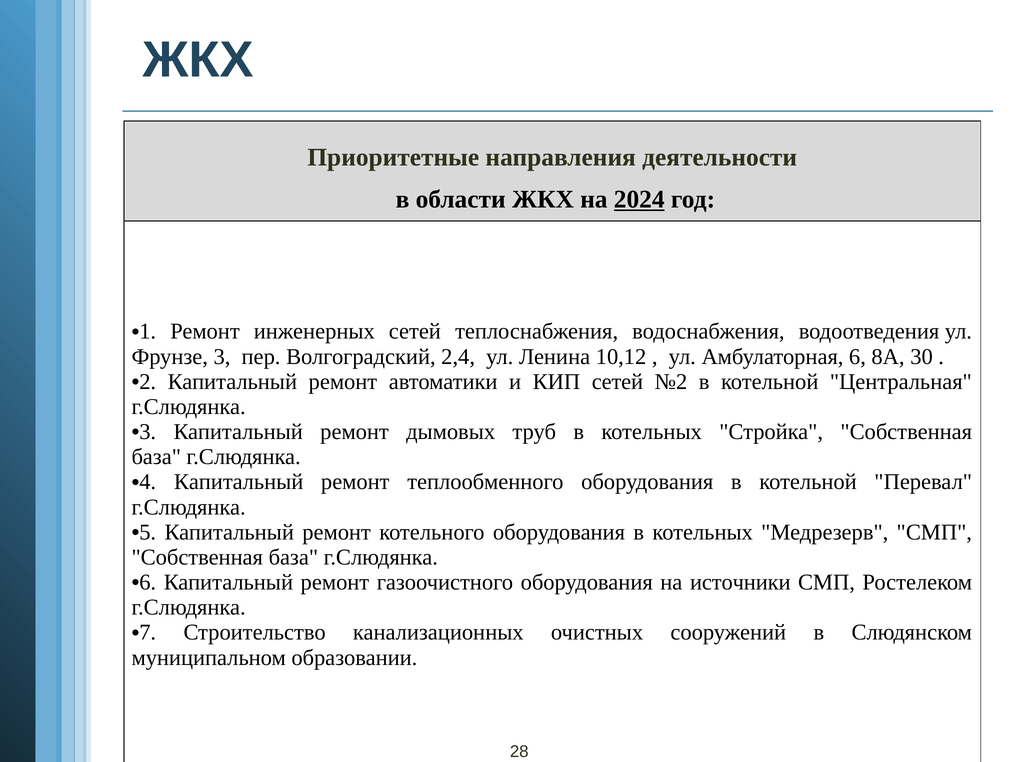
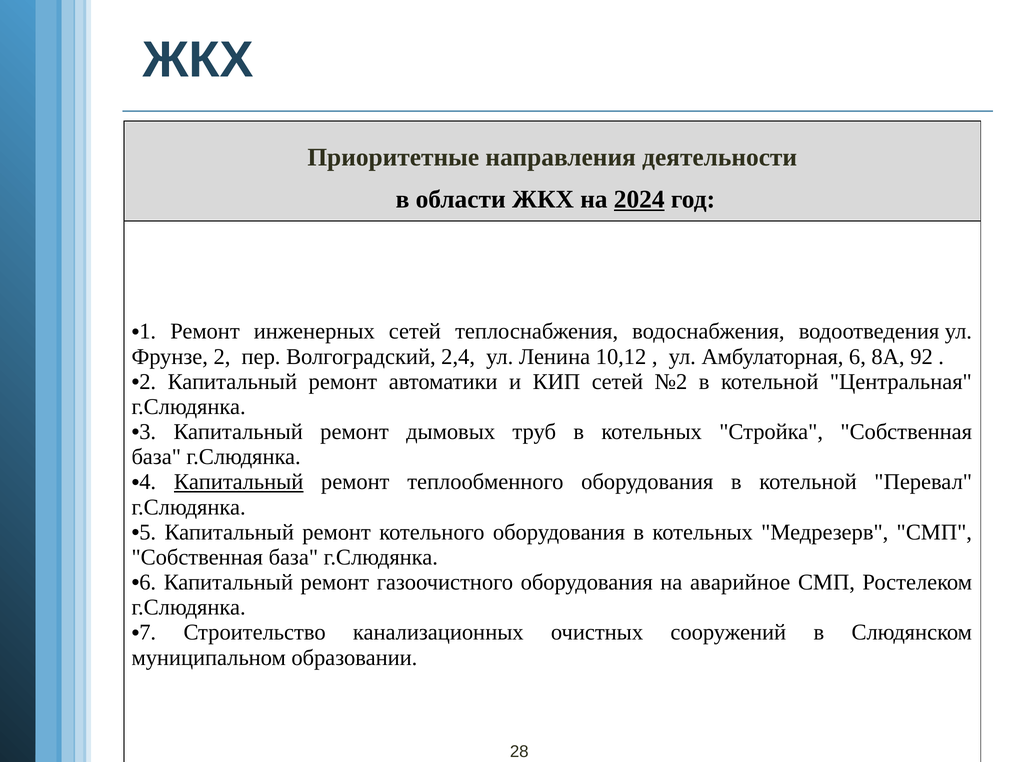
3: 3 -> 2 (222, 357)
30: 30 -> 92 (922, 357)
Капитальный underline: none -> present (239, 482)
источники: источники -> аварийное (740, 582)
